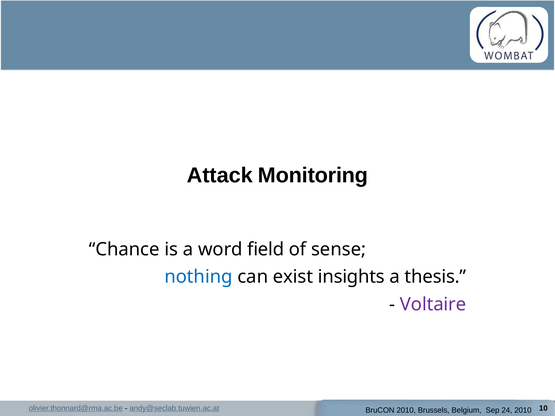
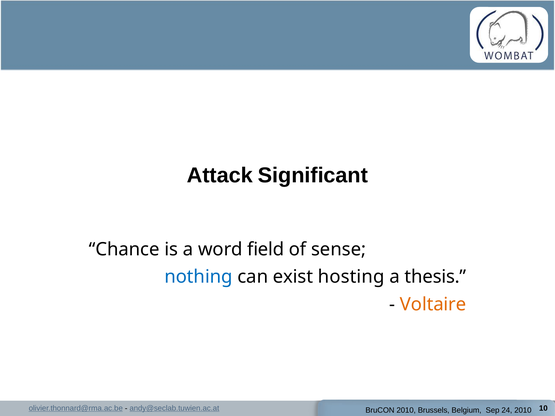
Monitoring: Monitoring -> Significant (313, 175)
insights: insights -> hosting (351, 277)
Voltaire colour: purple -> orange (433, 305)
